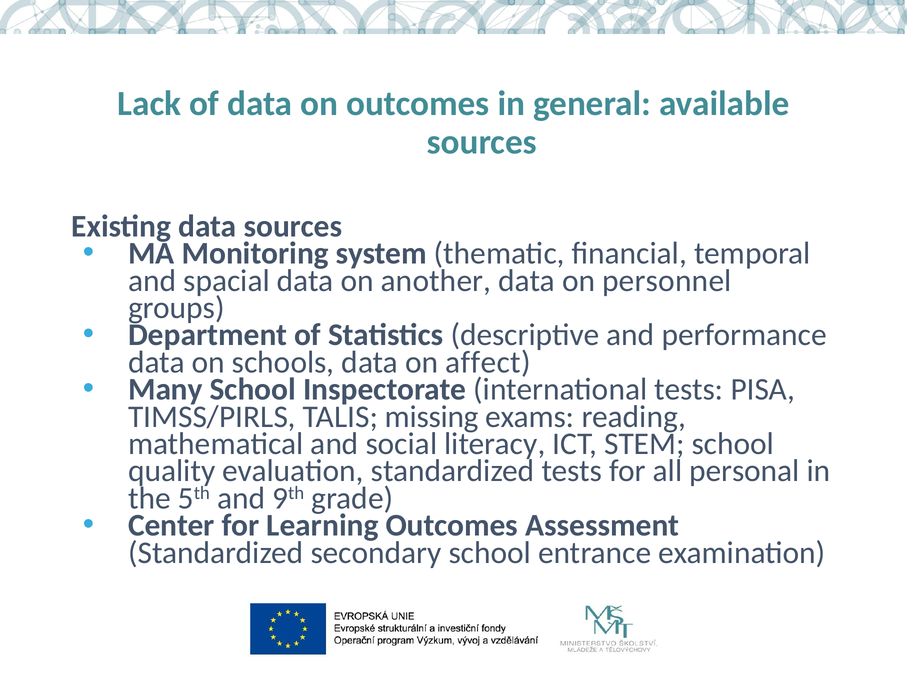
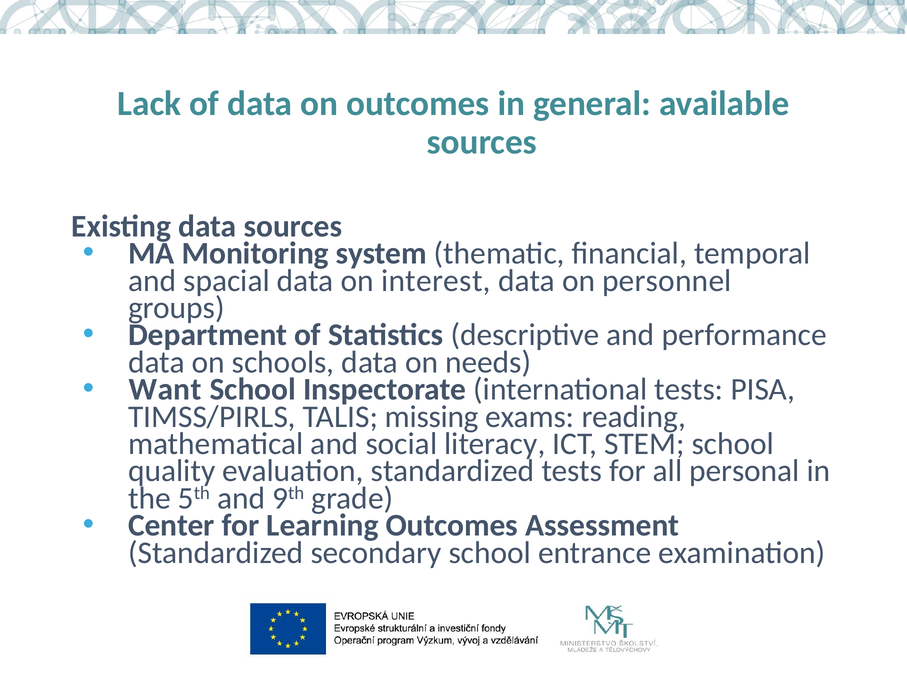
another: another -> interest (436, 281)
affect: affect -> needs (488, 362)
Many: Many -> Want (165, 390)
